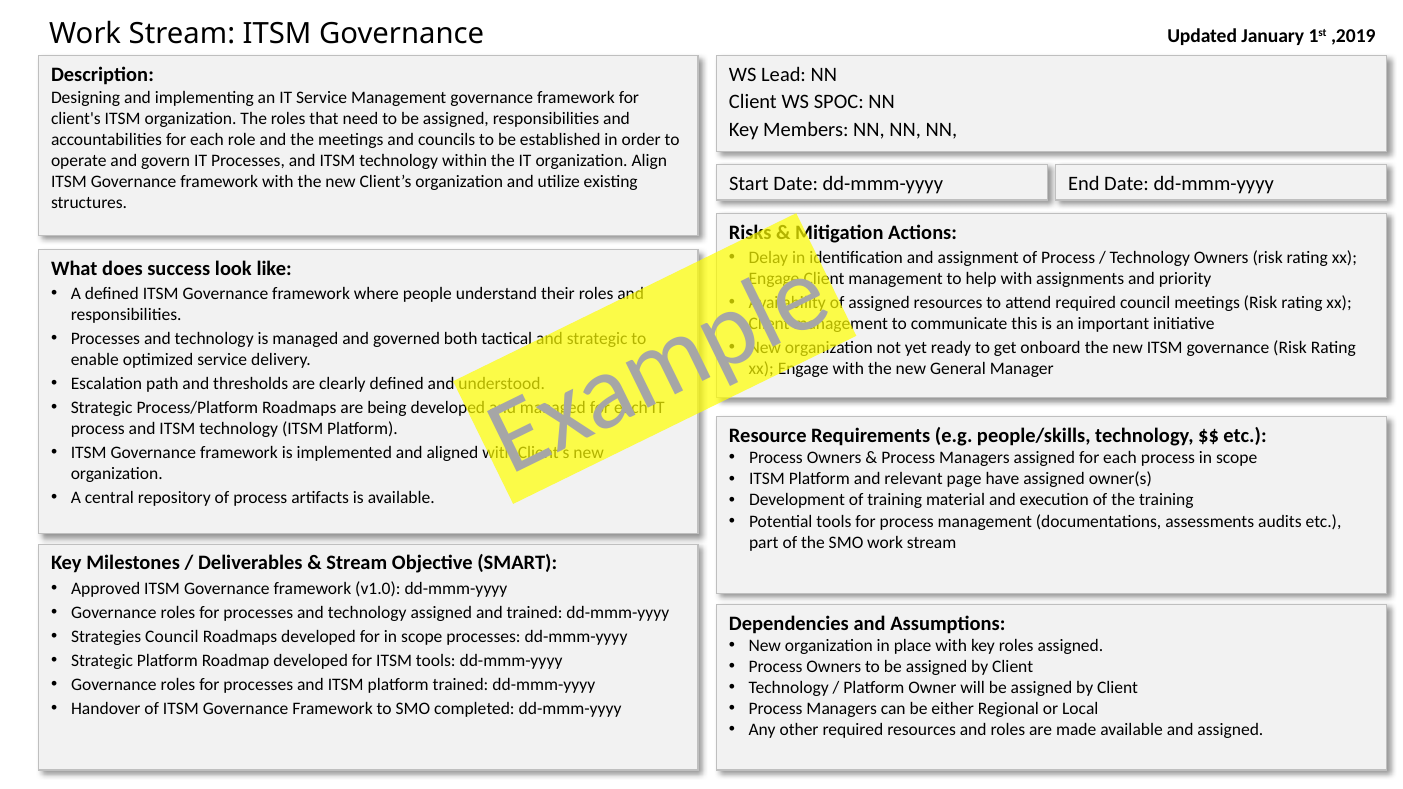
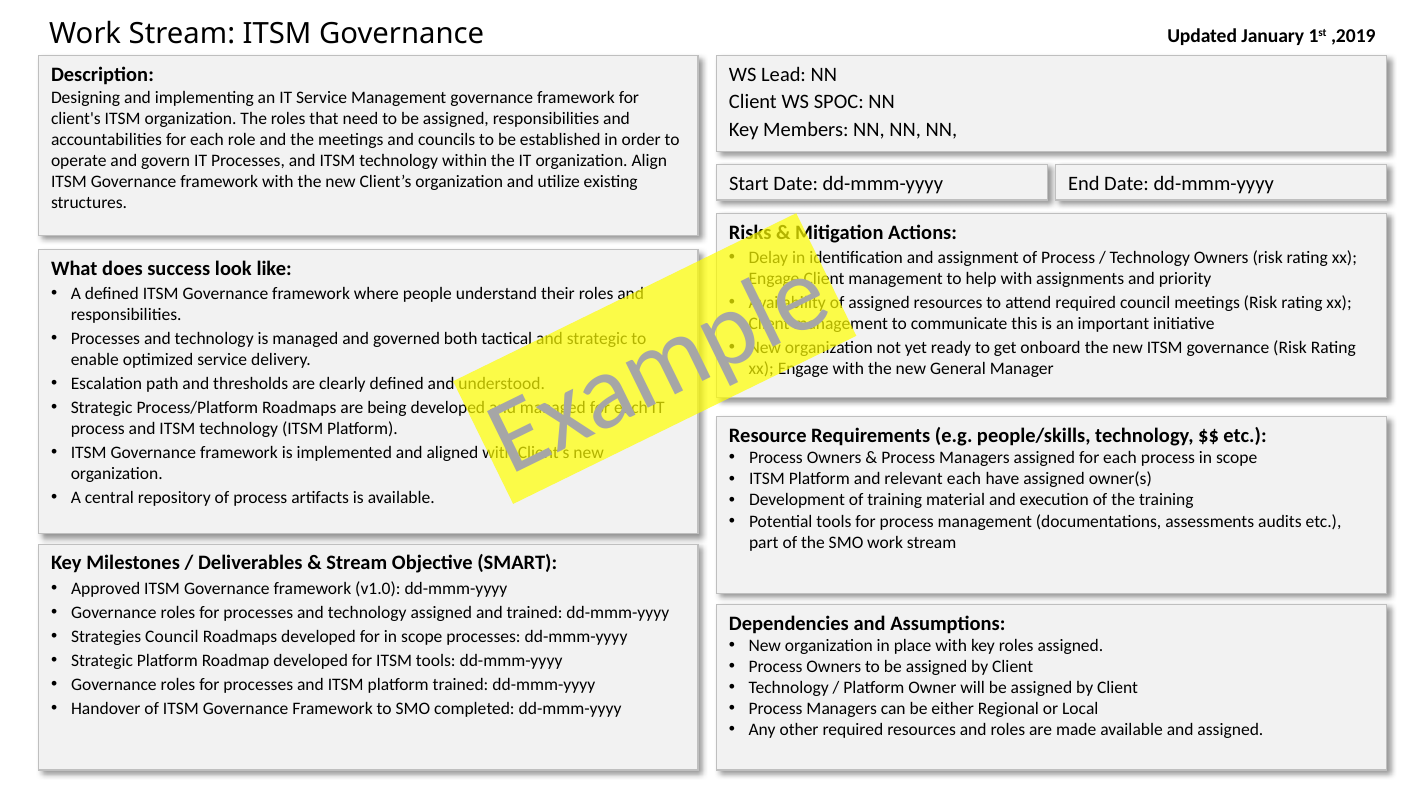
relevant page: page -> each (964, 479)
